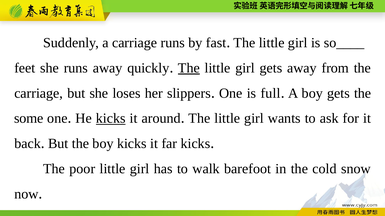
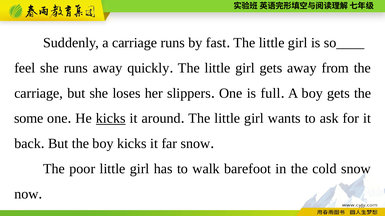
feet: feet -> feel (25, 68)
The underline: present -> none (189, 68)
far kicks: kicks -> snow (195, 144)
